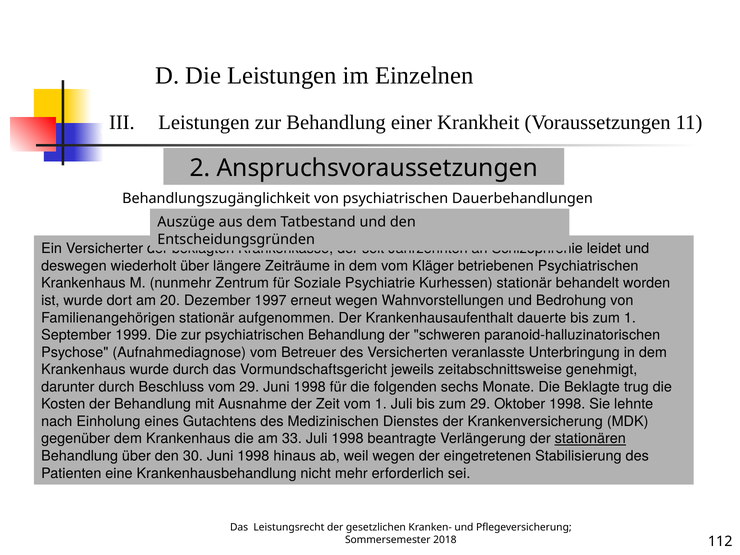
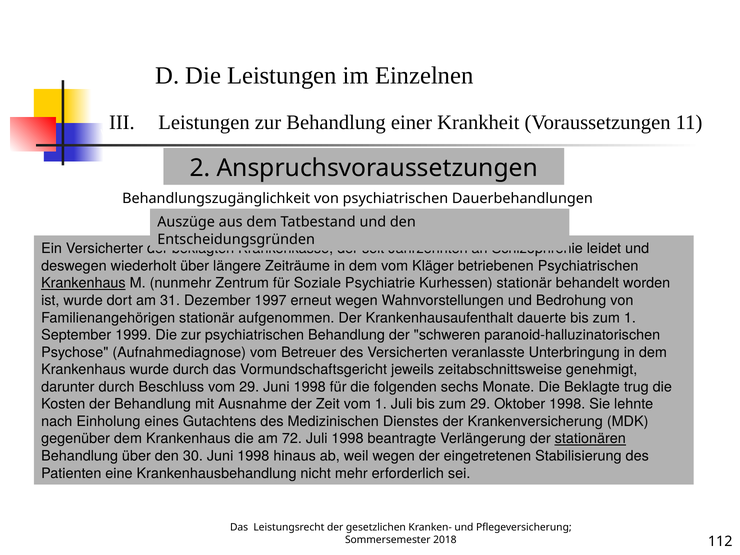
Krankenhaus underline: none -> present (83, 283)
20: 20 -> 31 (170, 301)
33: 33 -> 72 (292, 439)
